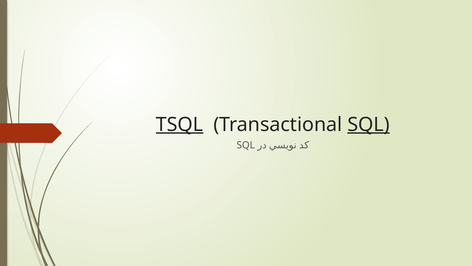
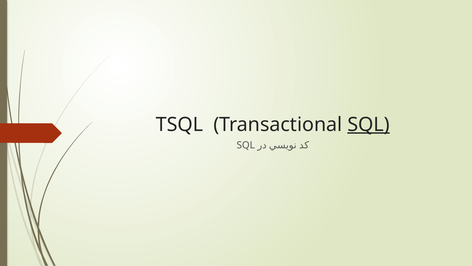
TSQL underline: present -> none (180, 124)
